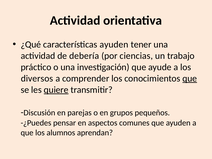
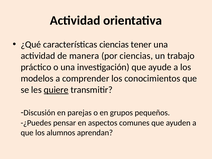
características ayuden: ayuden -> ciencias (114, 44)
debería: debería -> manera (84, 56)
diversos: diversos -> modelos (37, 78)
que underline: present -> none (190, 78)
